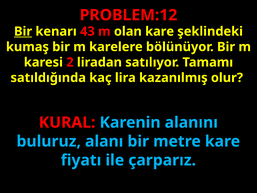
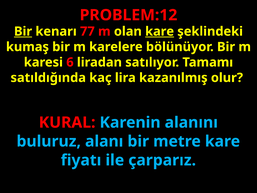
43: 43 -> 77 (87, 31)
kare underline: none -> present (160, 31)
2: 2 -> 6 (70, 62)
